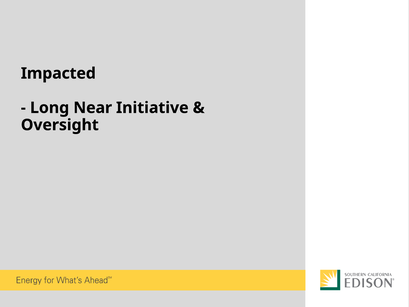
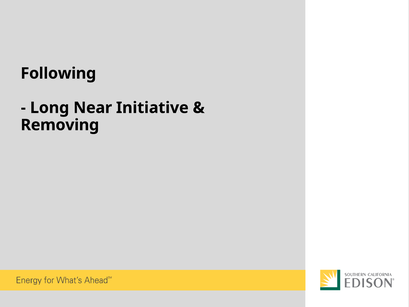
Impacted: Impacted -> Following (58, 73)
Oversight: Oversight -> Removing (60, 125)
